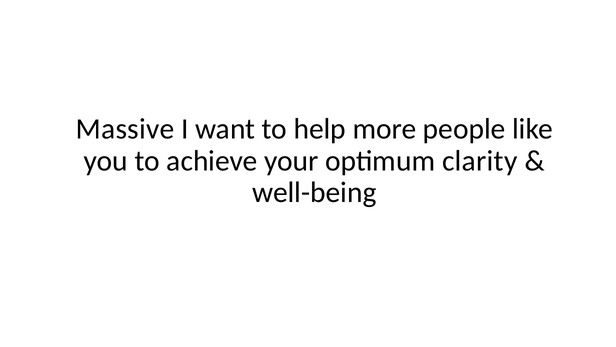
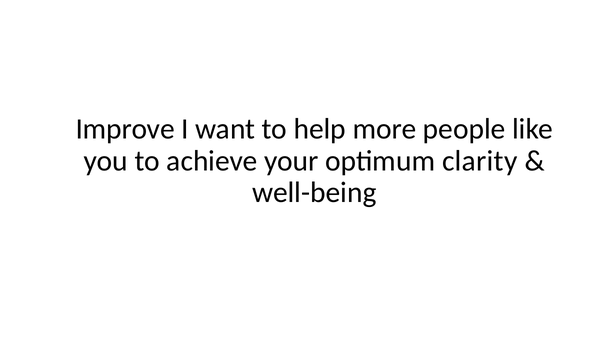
Massive: Massive -> Improve (125, 129)
